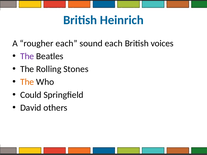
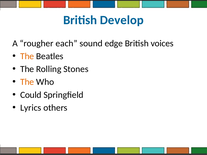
Heinrich: Heinrich -> Develop (122, 20)
sound each: each -> edge (114, 43)
The colour: purple -> orange (27, 56)
David: David -> Lyrics (31, 108)
